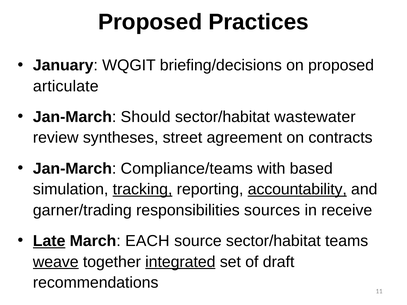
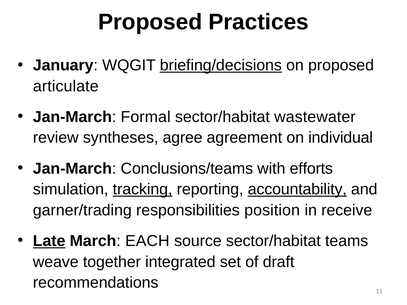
briefing/decisions underline: none -> present (221, 65)
Should: Should -> Formal (146, 117)
street: street -> agree (183, 138)
contracts: contracts -> individual (341, 138)
Compliance/teams: Compliance/teams -> Conclusions/teams (187, 169)
based: based -> efforts (311, 169)
sources: sources -> position (272, 210)
weave underline: present -> none (56, 262)
integrated underline: present -> none (180, 262)
